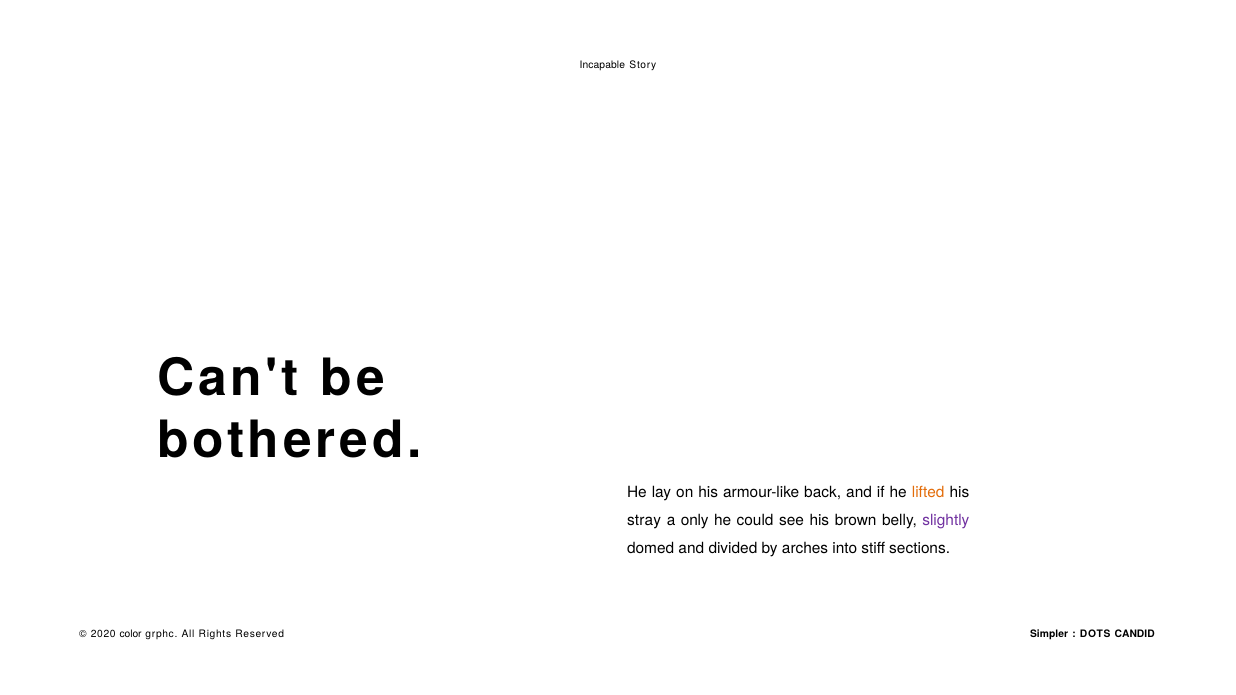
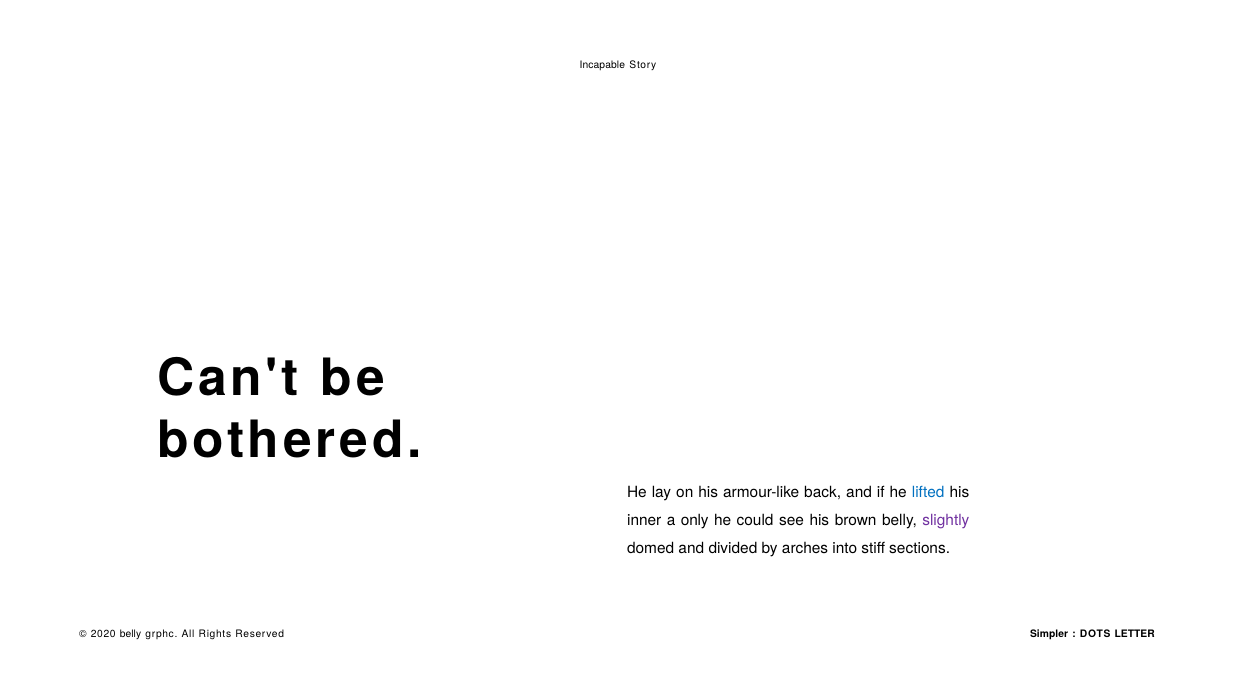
lifted colour: orange -> blue (928, 493)
stray: stray -> inner (644, 521)
2020 color: color -> belly (131, 634)
CANDID: CANDID -> LETTER (1135, 634)
